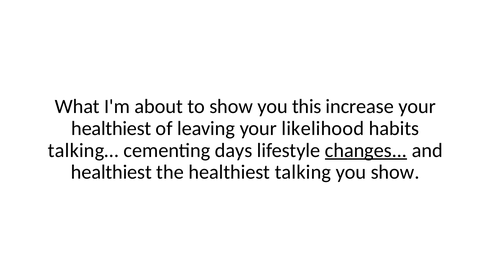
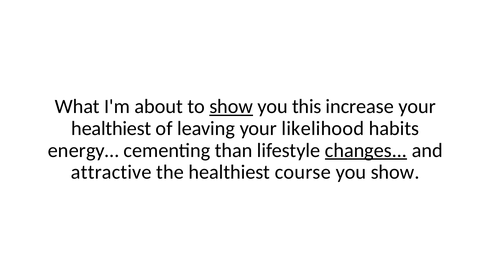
show underline: none -> present (231, 107)
talking…: talking… -> energy… (83, 150)
days: days -> than (234, 150)
healthiest: healthiest -> attractive (111, 172)
talking: talking -> course (303, 172)
